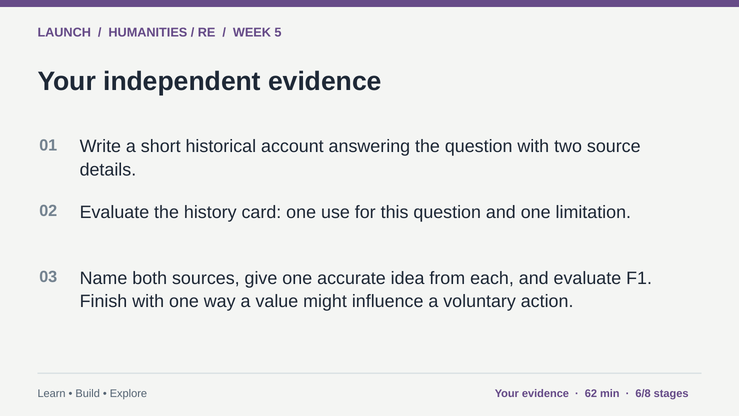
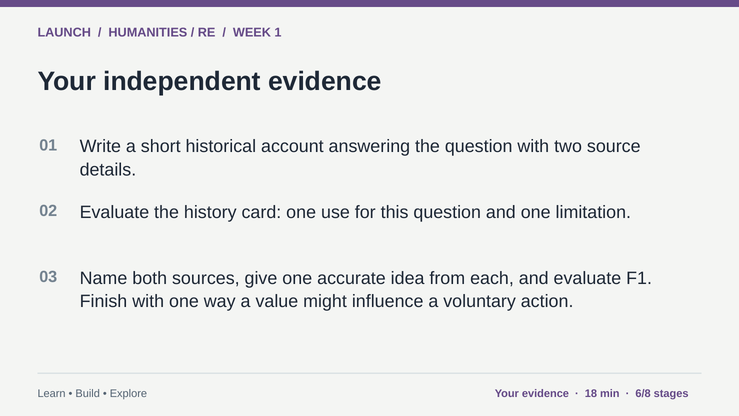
5: 5 -> 1 (278, 33)
62: 62 -> 18 (591, 393)
